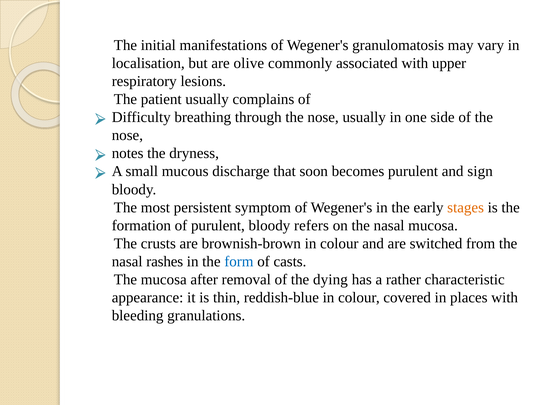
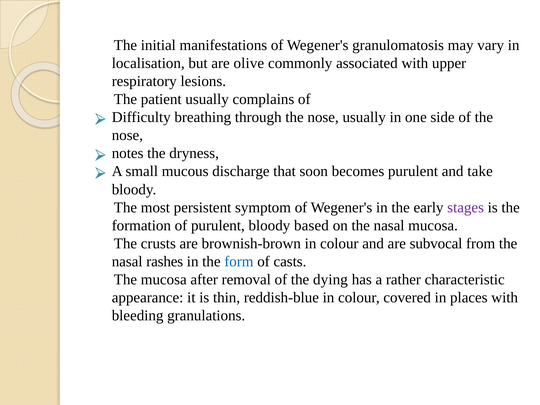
sign: sign -> take (480, 171)
stages colour: orange -> purple (466, 207)
refers: refers -> based (311, 225)
switched: switched -> subvocal (436, 243)
